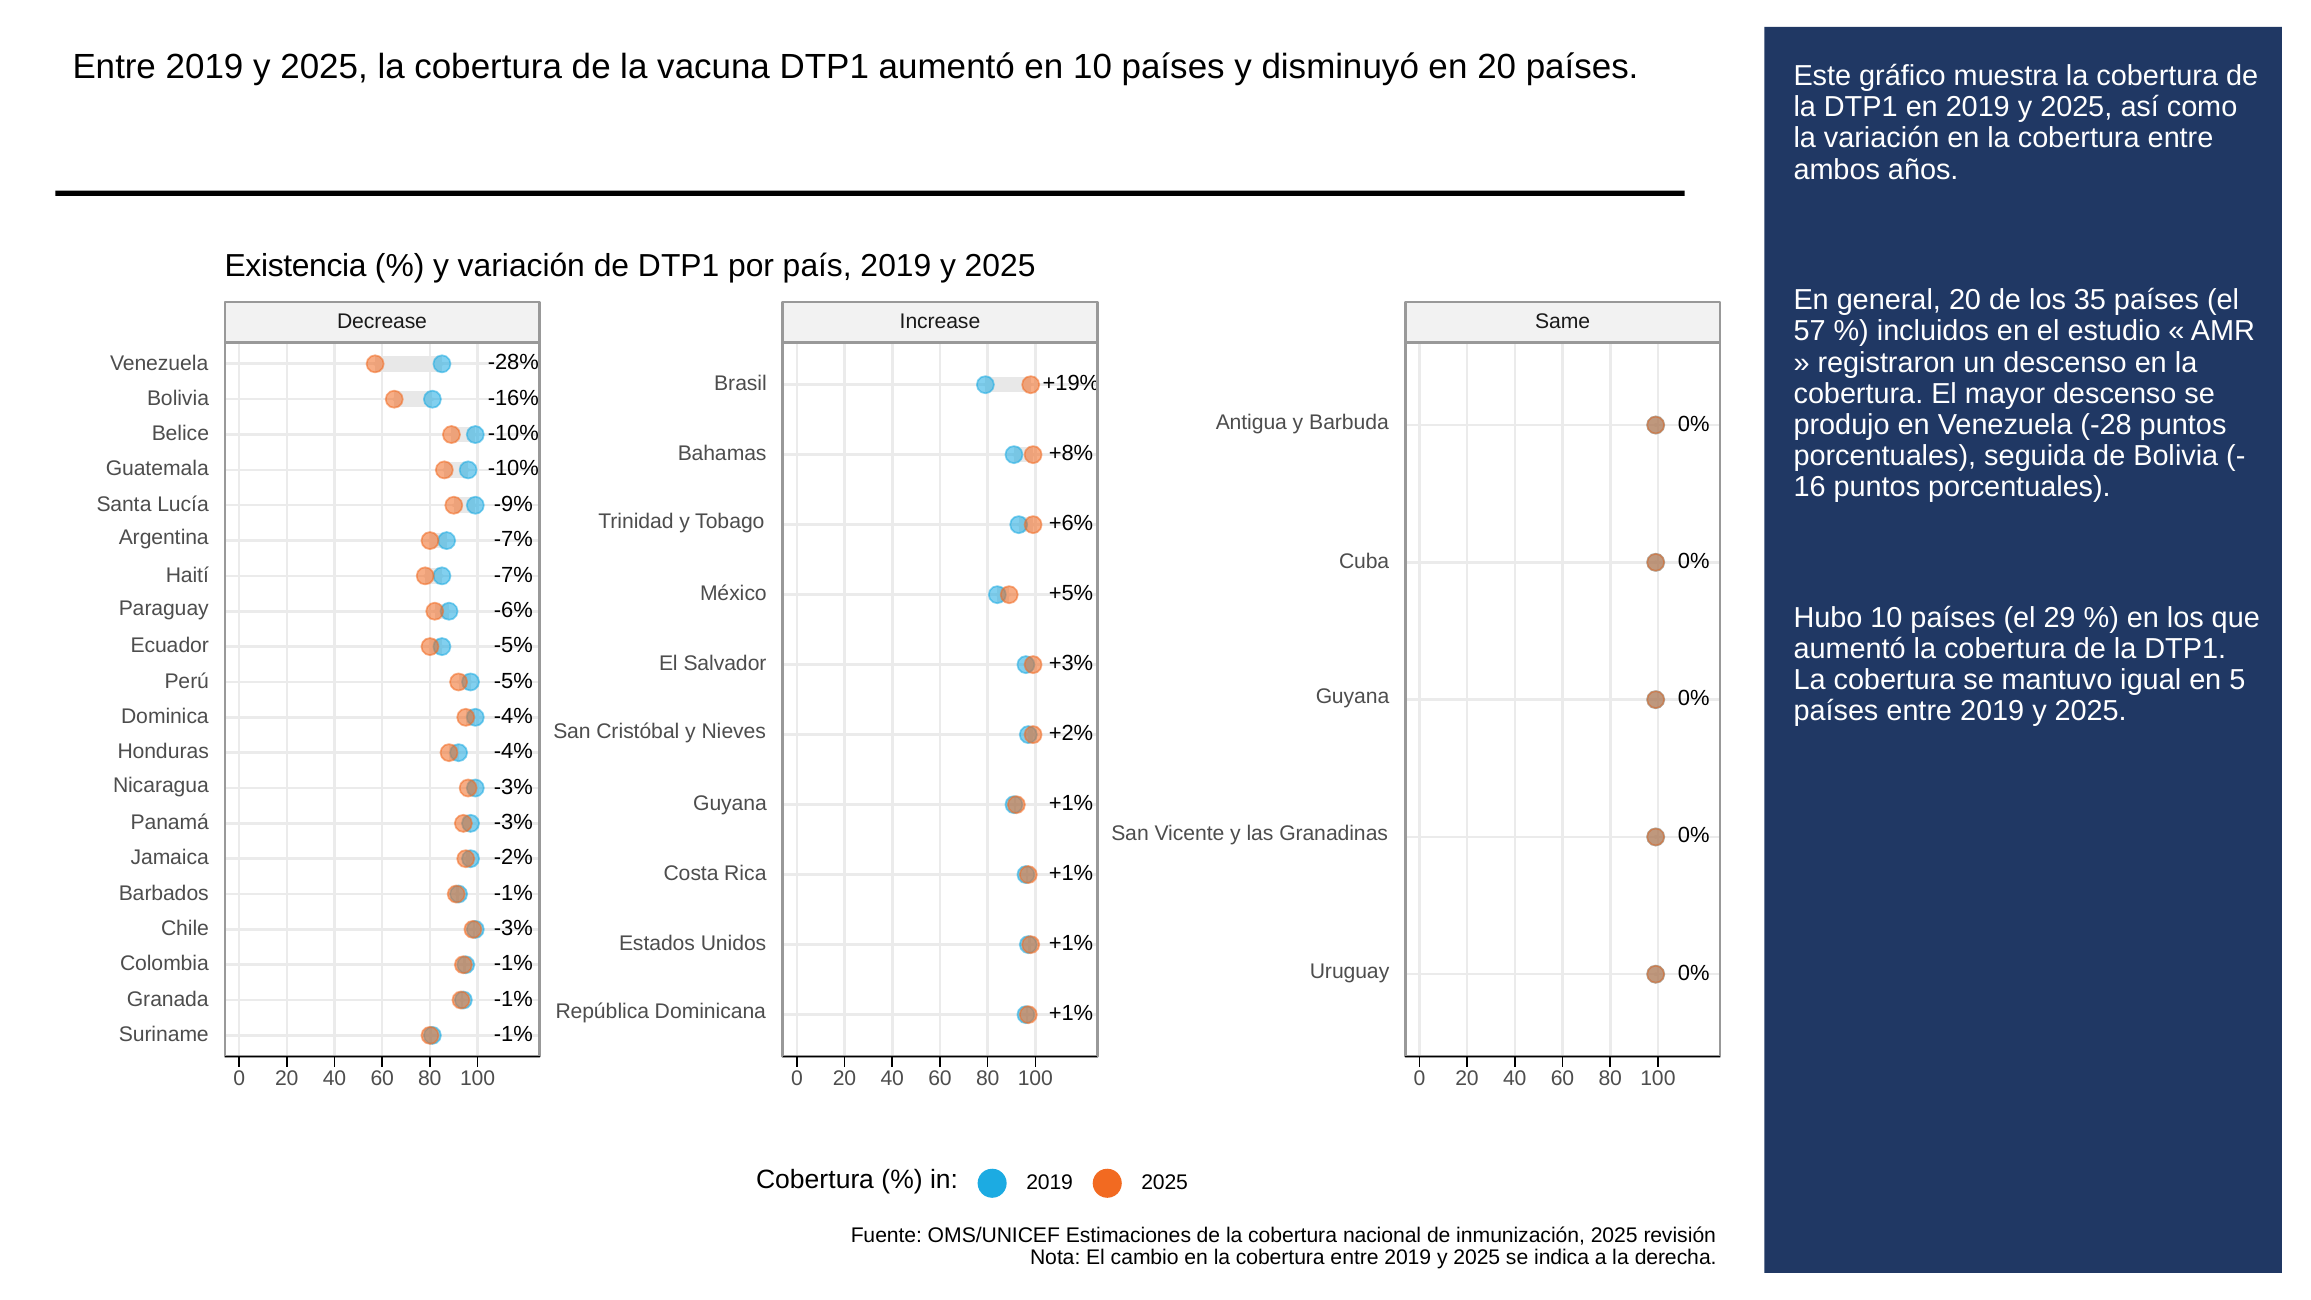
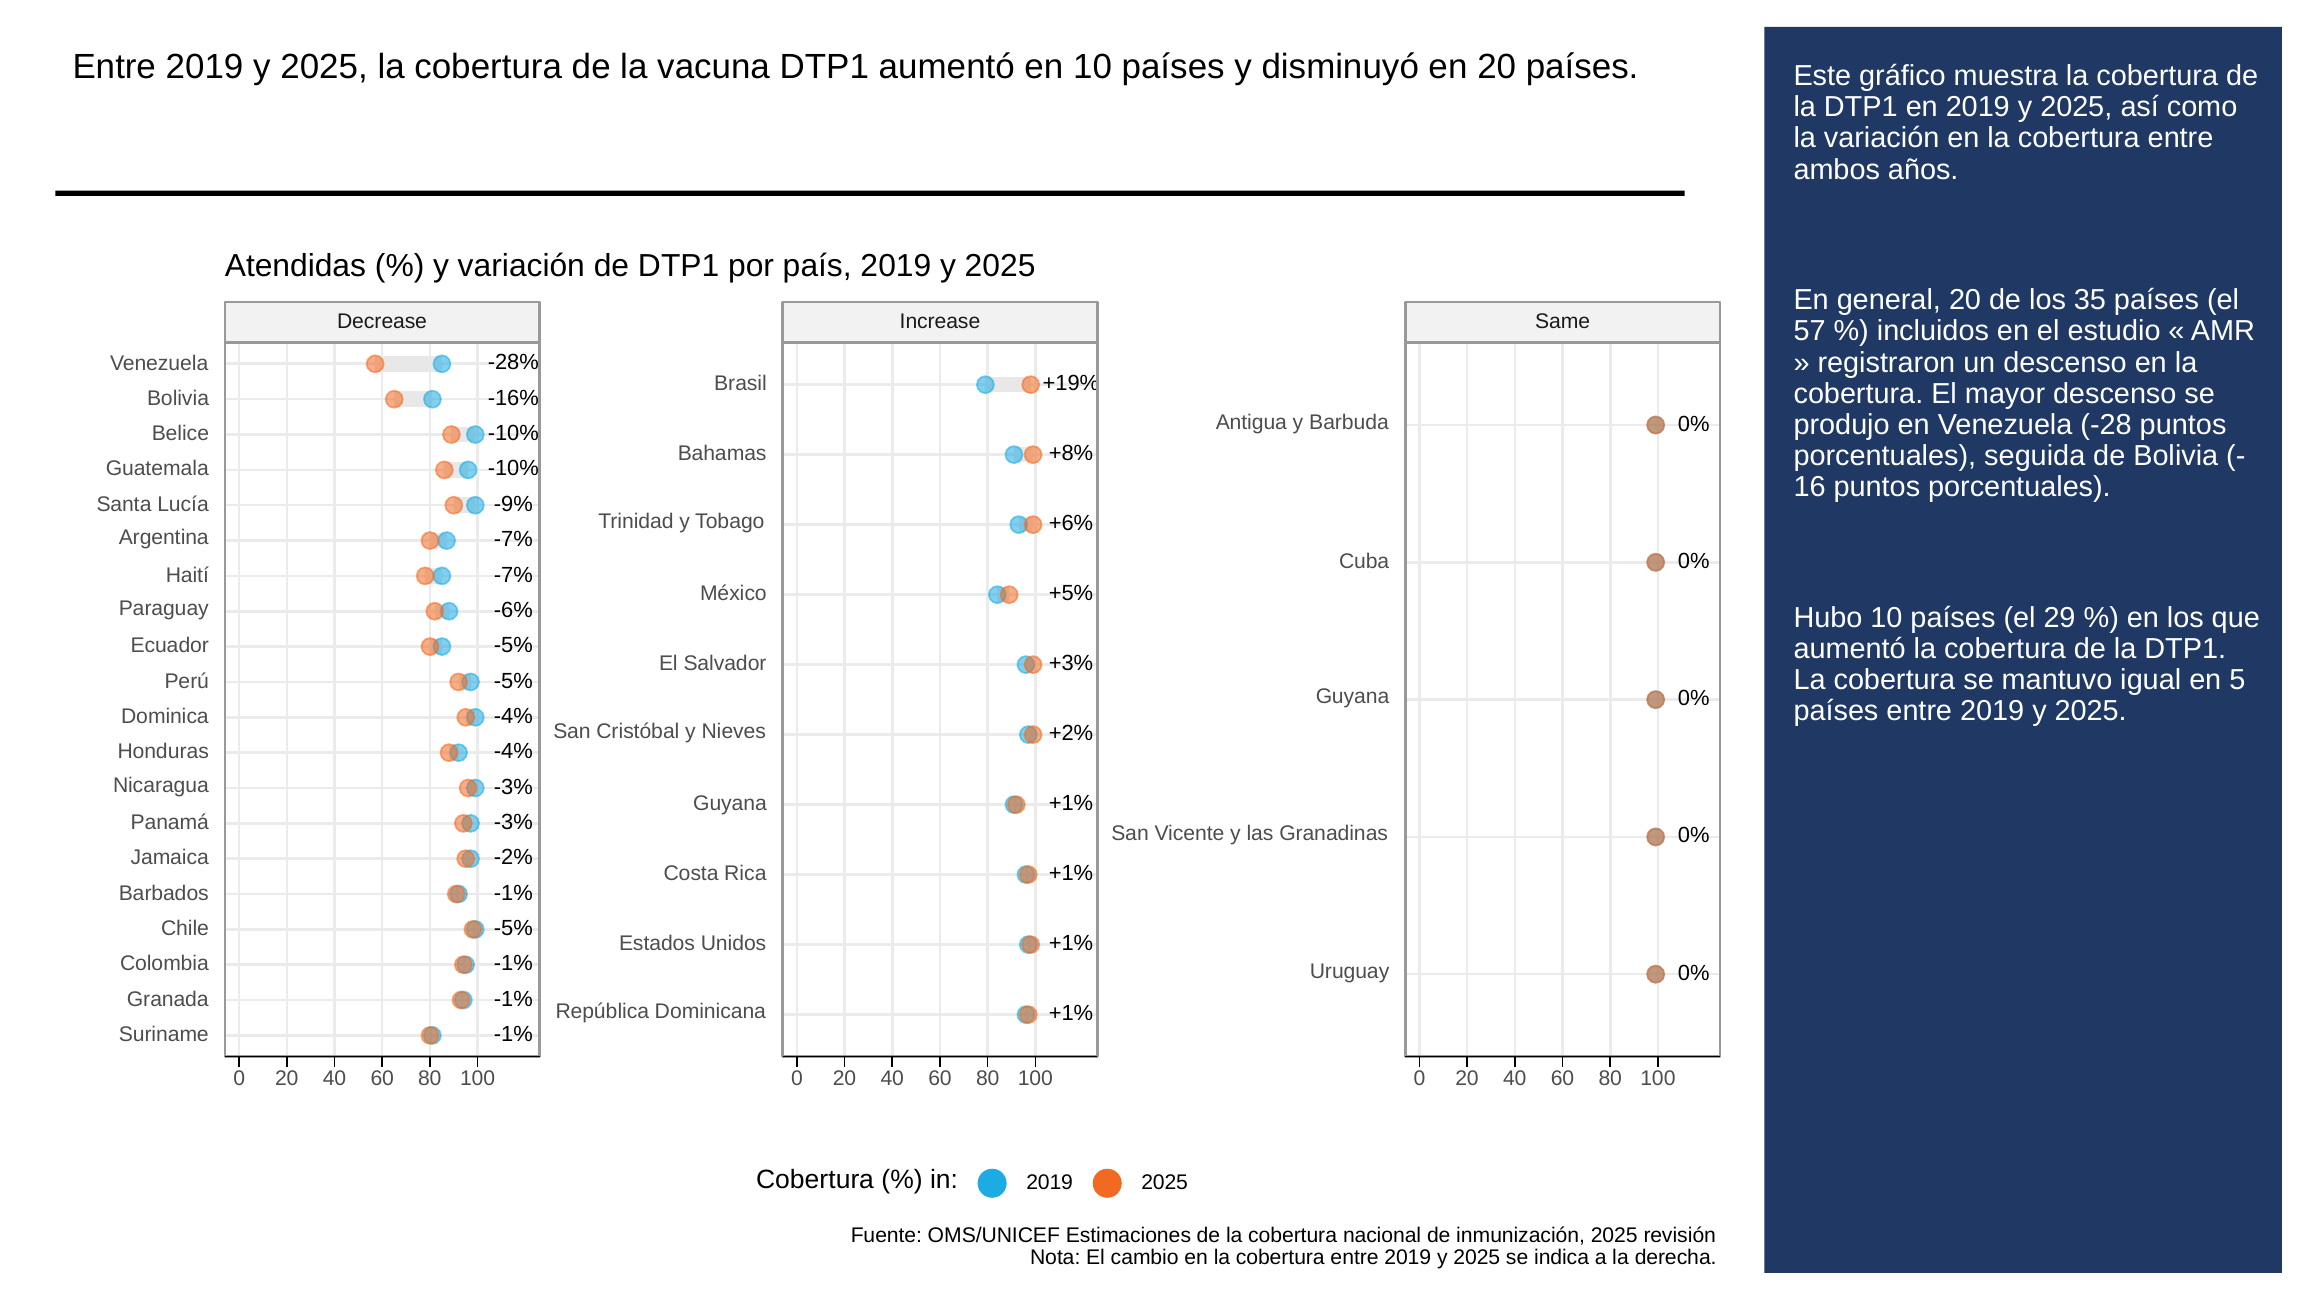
Existencia: Existencia -> Atendidas (295, 266)
-3%: -3% -> -5% (513, 928)
